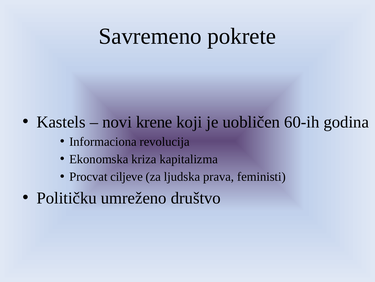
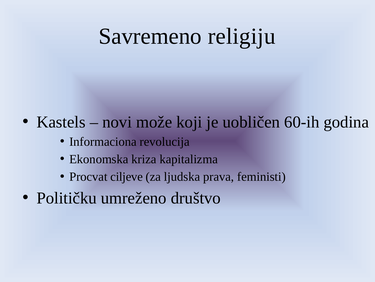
pokrete: pokrete -> religiju (242, 36)
krene: krene -> može (154, 122)
